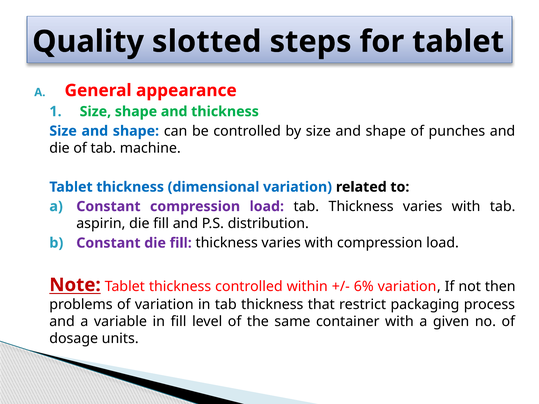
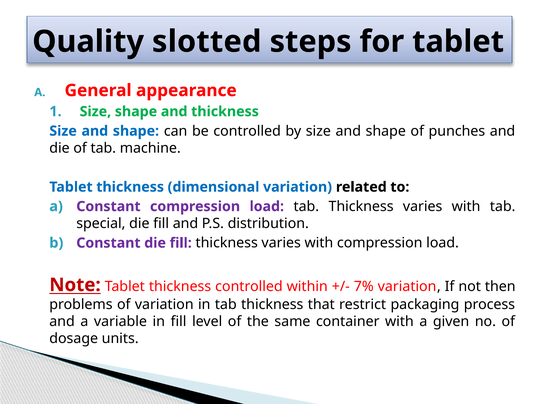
aspirin: aspirin -> special (101, 224)
6%: 6% -> 7% (364, 287)
